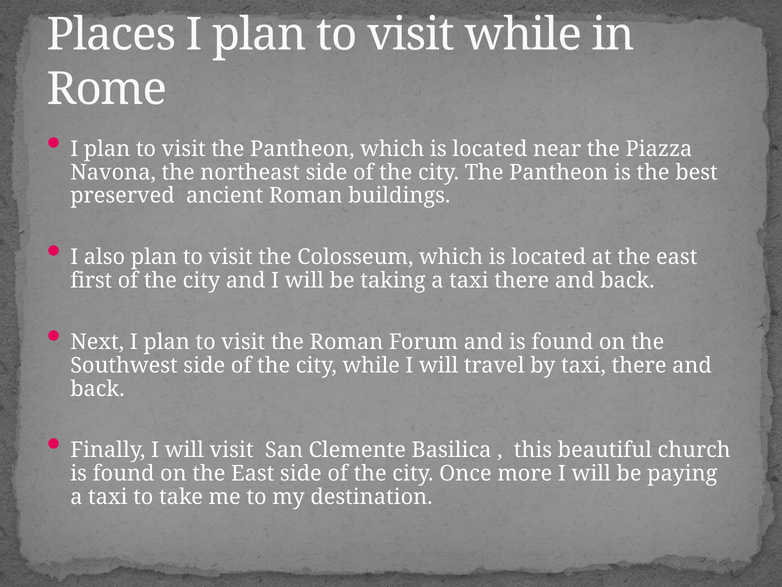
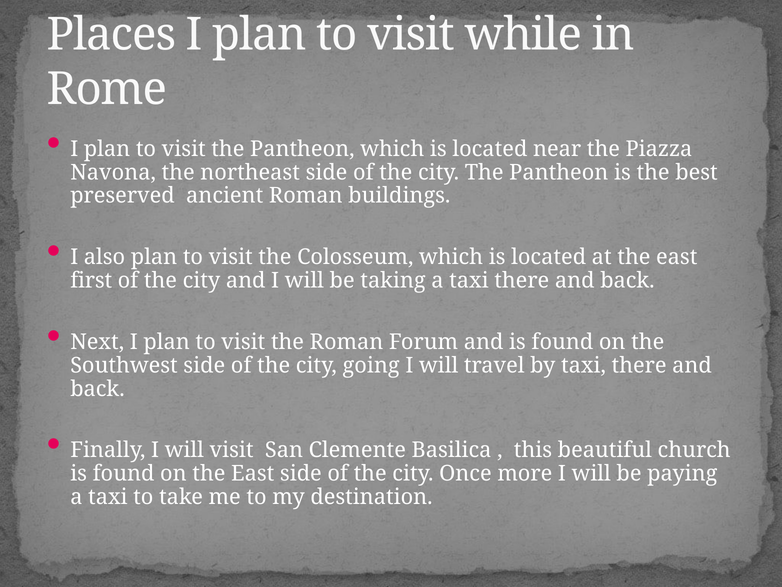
city while: while -> going (371, 365)
